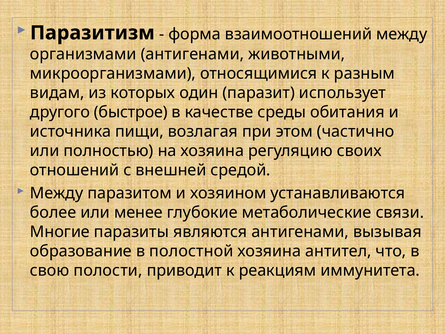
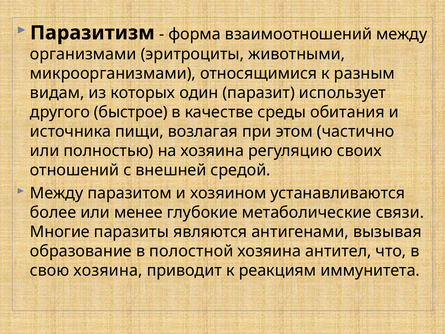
организмами антигенами: антигенами -> эритроциты (192, 54)
свою полости: полости -> хозяина (108, 270)
